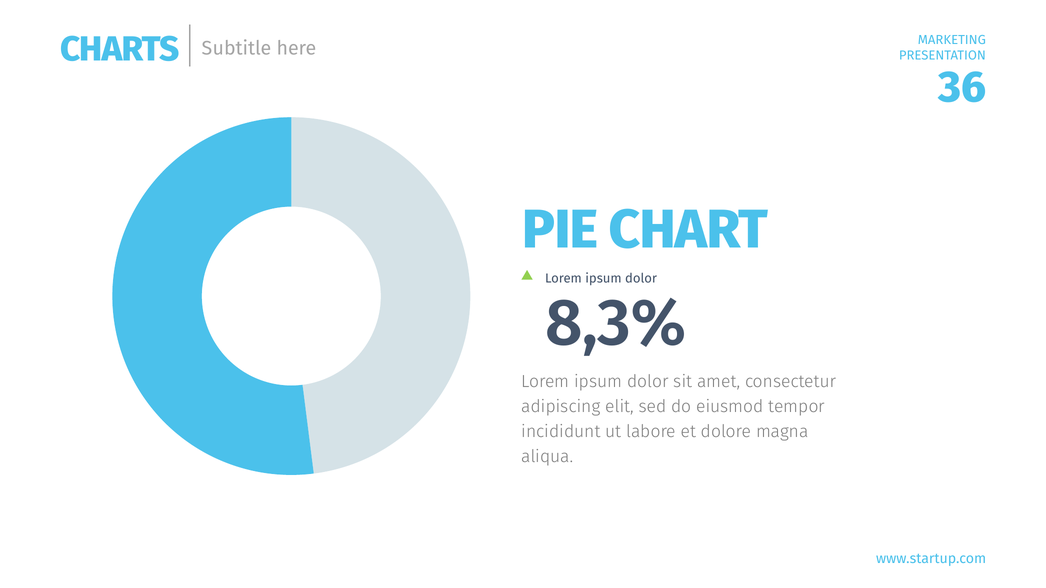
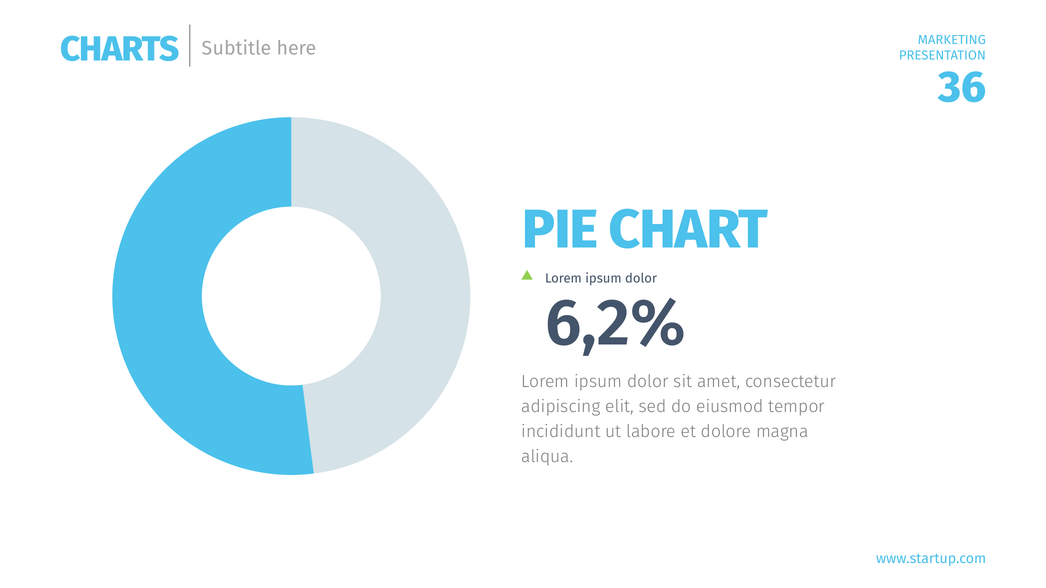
8,3%: 8,3% -> 6,2% (616, 323)
